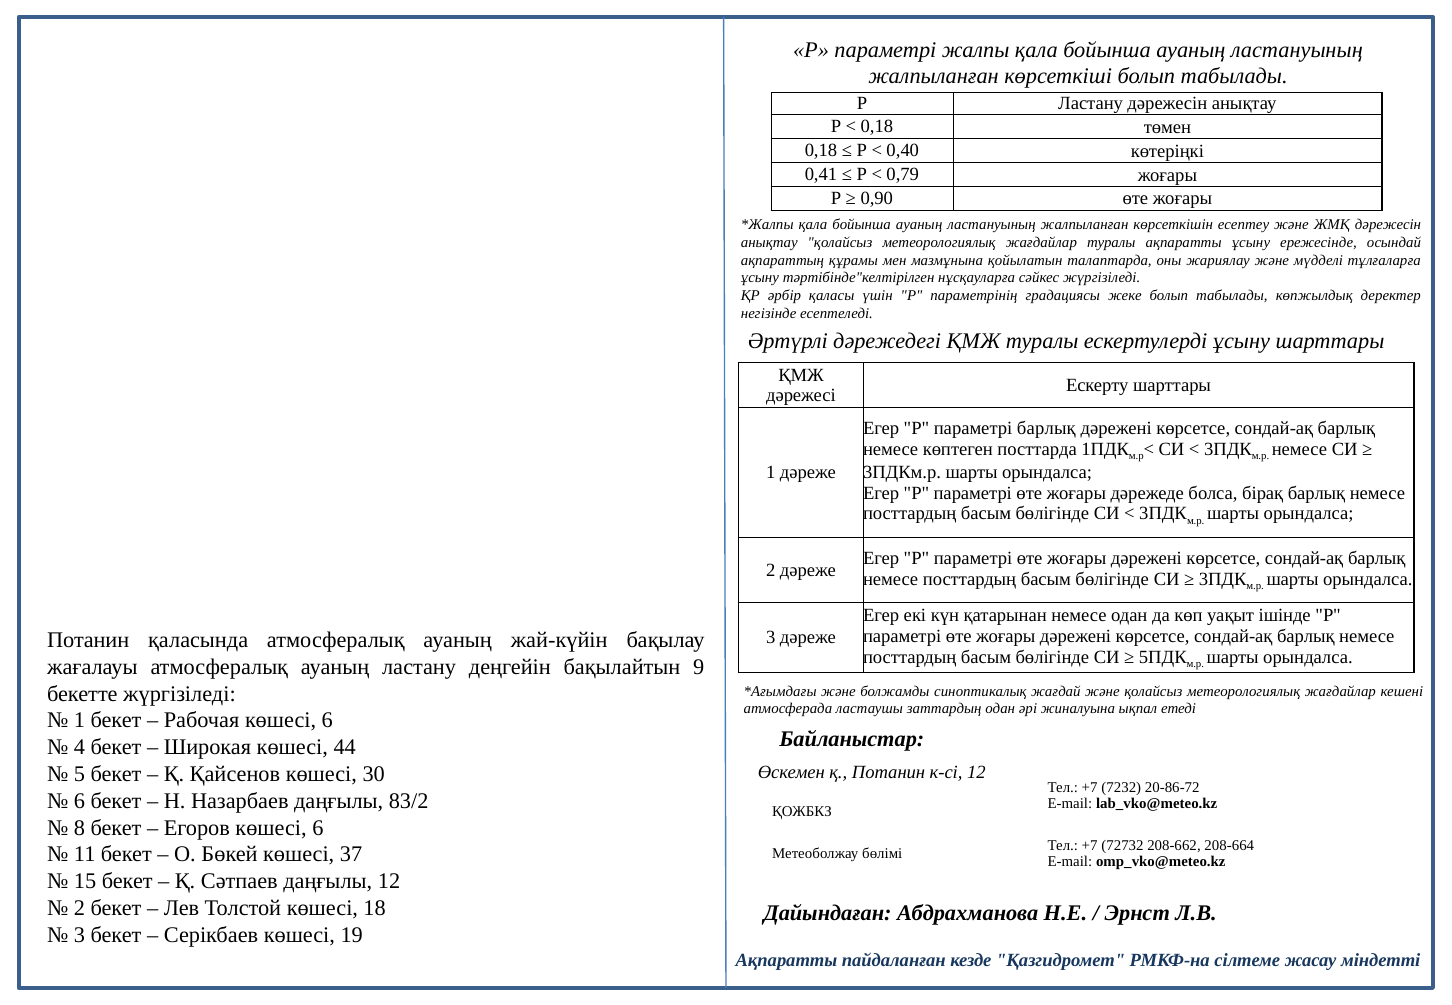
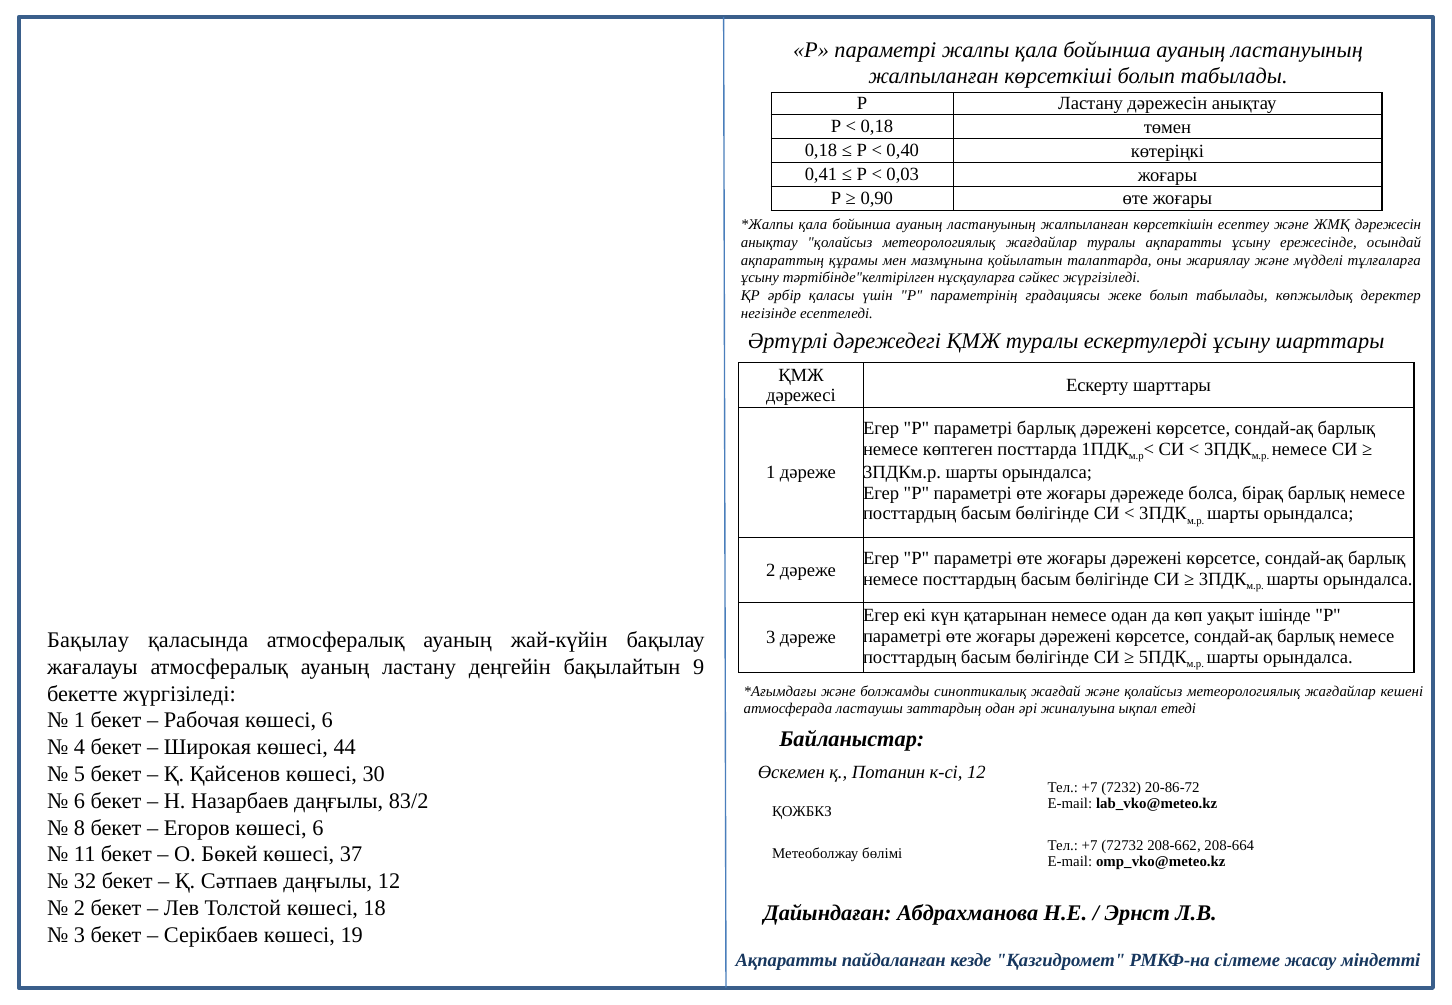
0,79: 0,79 -> 0,03 (903, 175)
Потанин: Потанин -> Бақылау (88, 640)
15: 15 -> 32 (85, 881)
